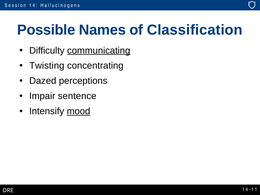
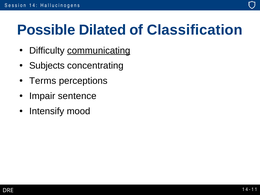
Names: Names -> Dilated (102, 30)
Twisting: Twisting -> Subjects (47, 66)
Dazed: Dazed -> Terms (43, 81)
mood underline: present -> none (79, 111)
